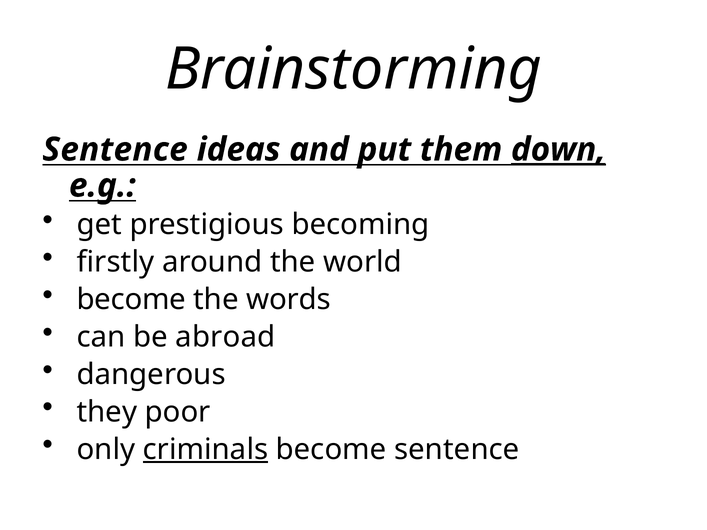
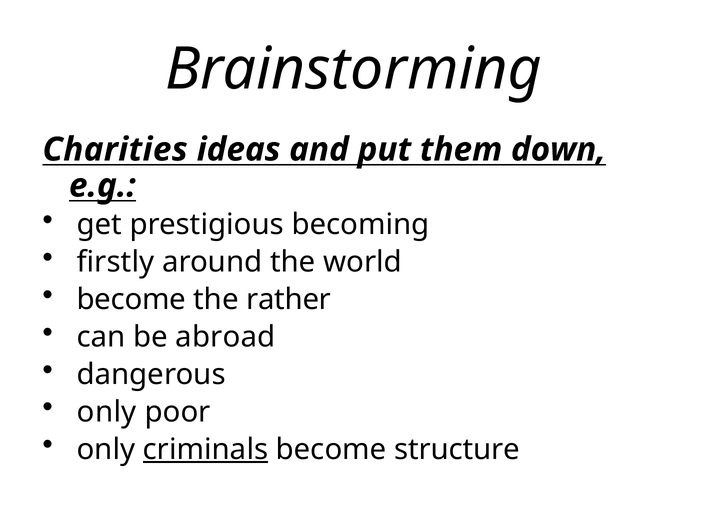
Sentence: Sentence -> Charities (115, 150)
down underline: present -> none (558, 150)
words: words -> rather (289, 300)
they: they -> only (107, 412)
become sentence: sentence -> structure (457, 450)
